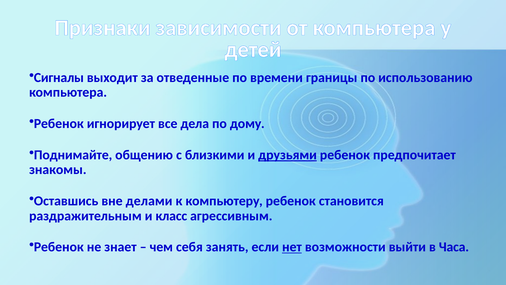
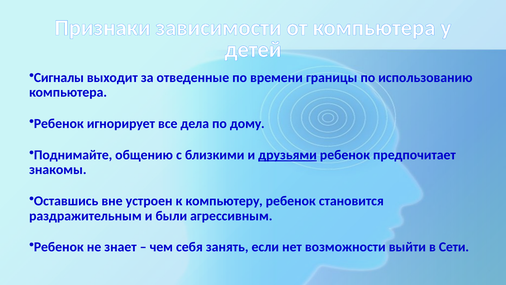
делами: делами -> устроен (149, 201)
класс: класс -> были (171, 216)
нет underline: present -> none (292, 247)
Часа: Часа -> Сети (454, 247)
